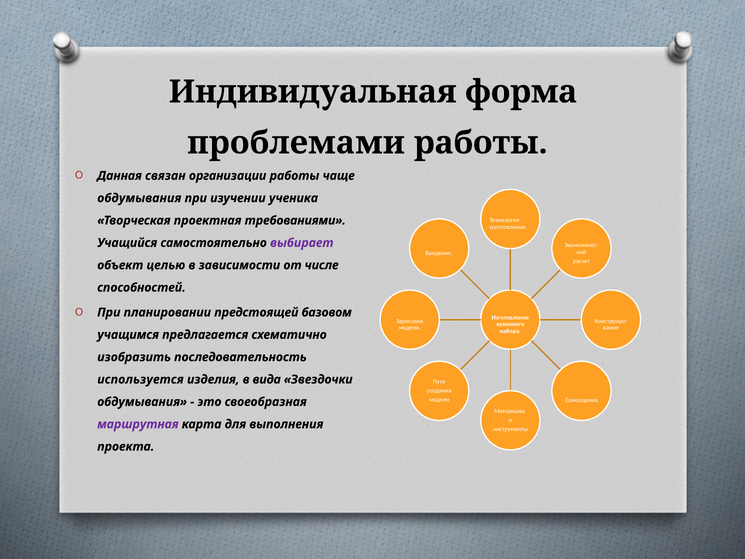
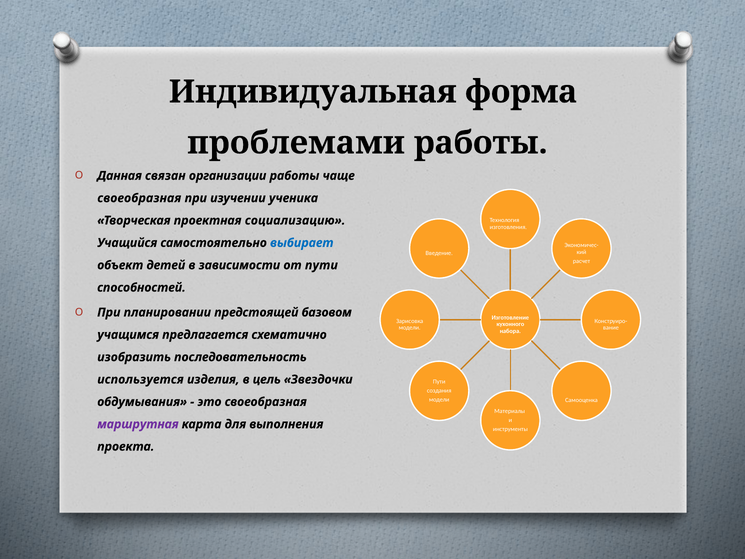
обдумывания: обдумывания -> своеобразная (139, 198)
требованиями: требованиями -> социализацию (295, 220)
выбирает colour: purple -> blue (302, 243)
целью: целью -> детей (166, 265)
от числе: числе -> пути (321, 265)
вида: вида -> цель (267, 379)
